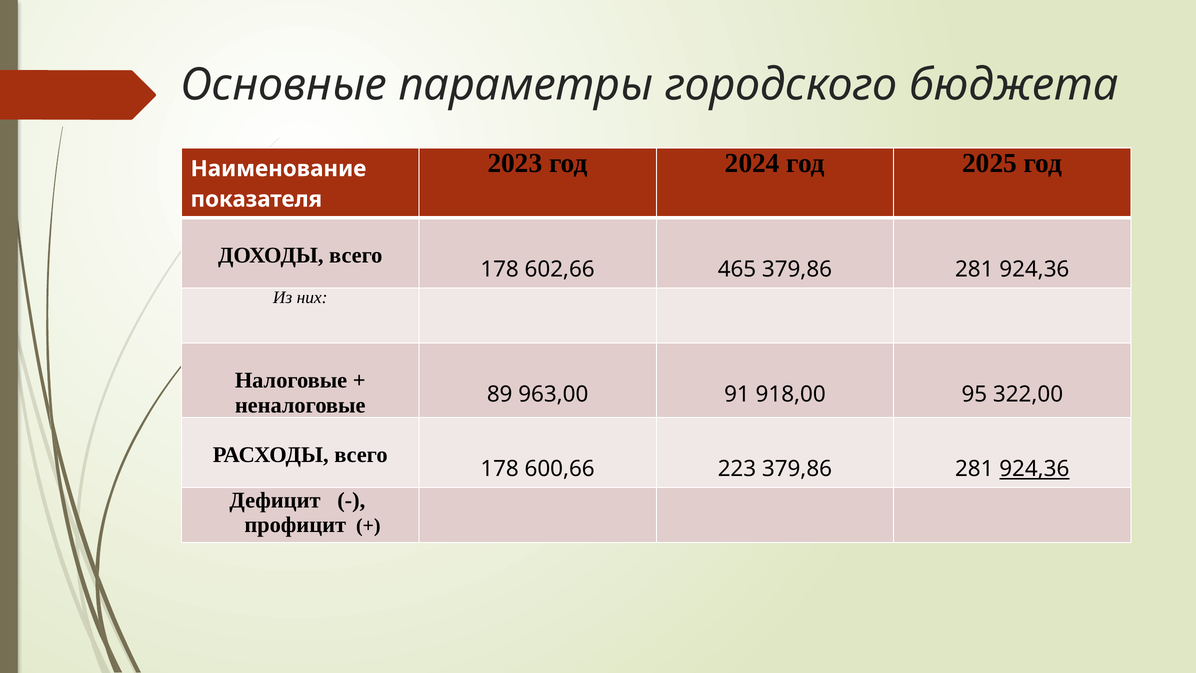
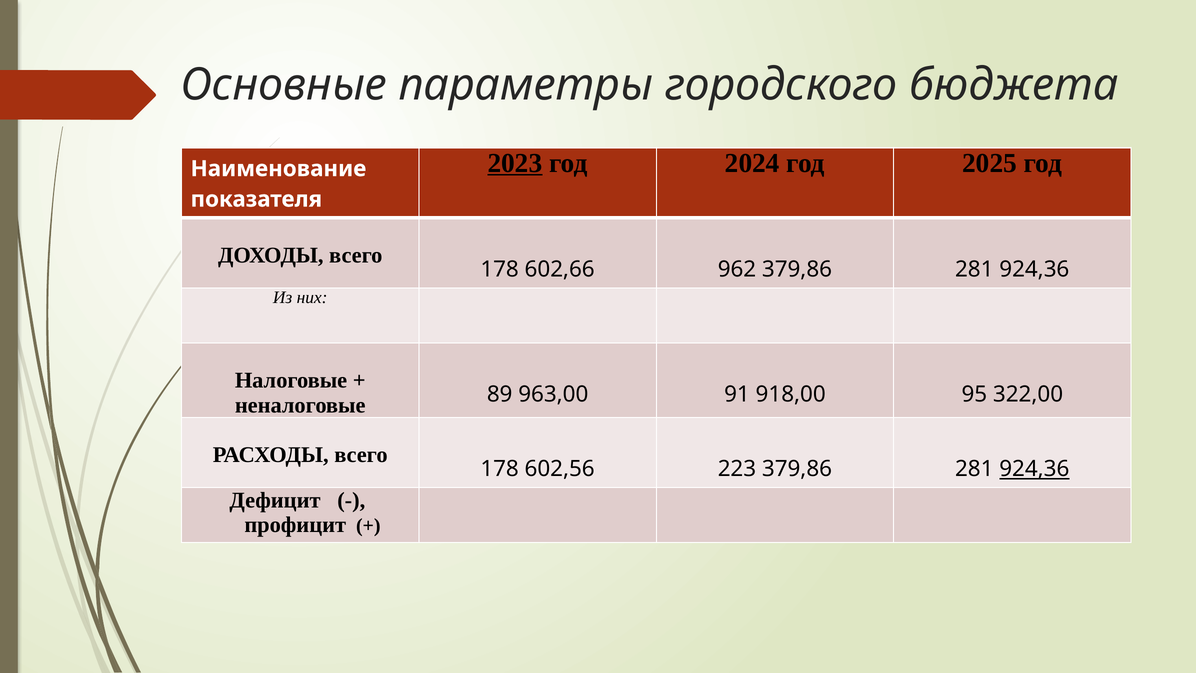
2023 underline: none -> present (515, 163)
465: 465 -> 962 (737, 269)
600,66: 600,66 -> 602,56 (560, 469)
